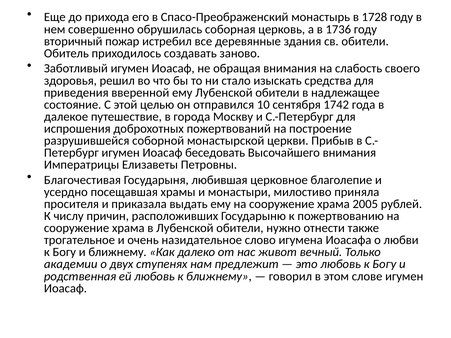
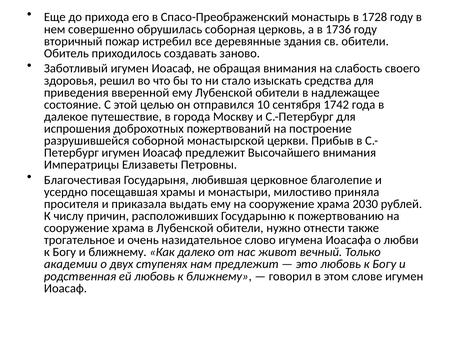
Иоасаф беседовать: беседовать -> предлежит (215, 153)
2005: 2005 -> 2030 (365, 204)
